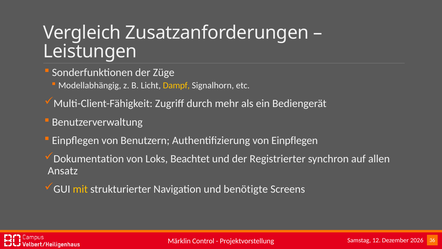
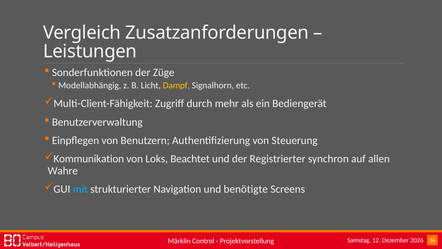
von Einpflegen: Einpflegen -> Steuerung (295, 140)
Dokumentation: Dokumentation -> Kommunikation (89, 159)
Ansatz: Ansatz -> Wahre (63, 171)
mit colour: yellow -> light blue (80, 189)
